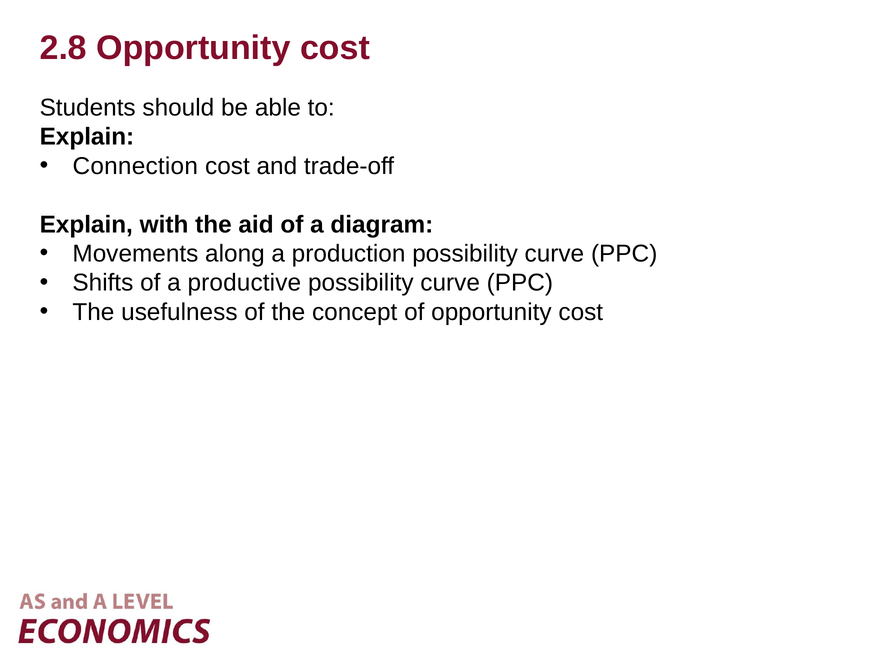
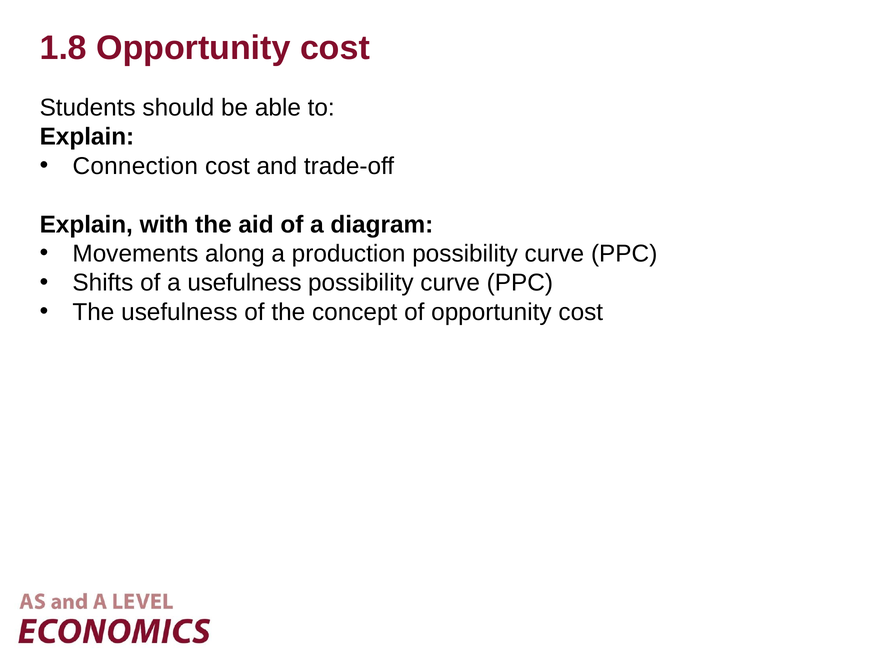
2.8: 2.8 -> 1.8 (63, 48)
a productive: productive -> usefulness (245, 283)
